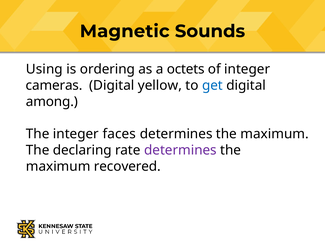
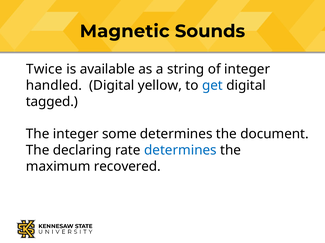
Using: Using -> Twice (44, 69)
ordering: ordering -> available (107, 69)
octets: octets -> string (186, 69)
cameras: cameras -> handled (54, 86)
among: among -> tagged (52, 102)
faces: faces -> some (119, 134)
maximum: maximum -> document (275, 134)
determines colour: purple -> blue (180, 151)
